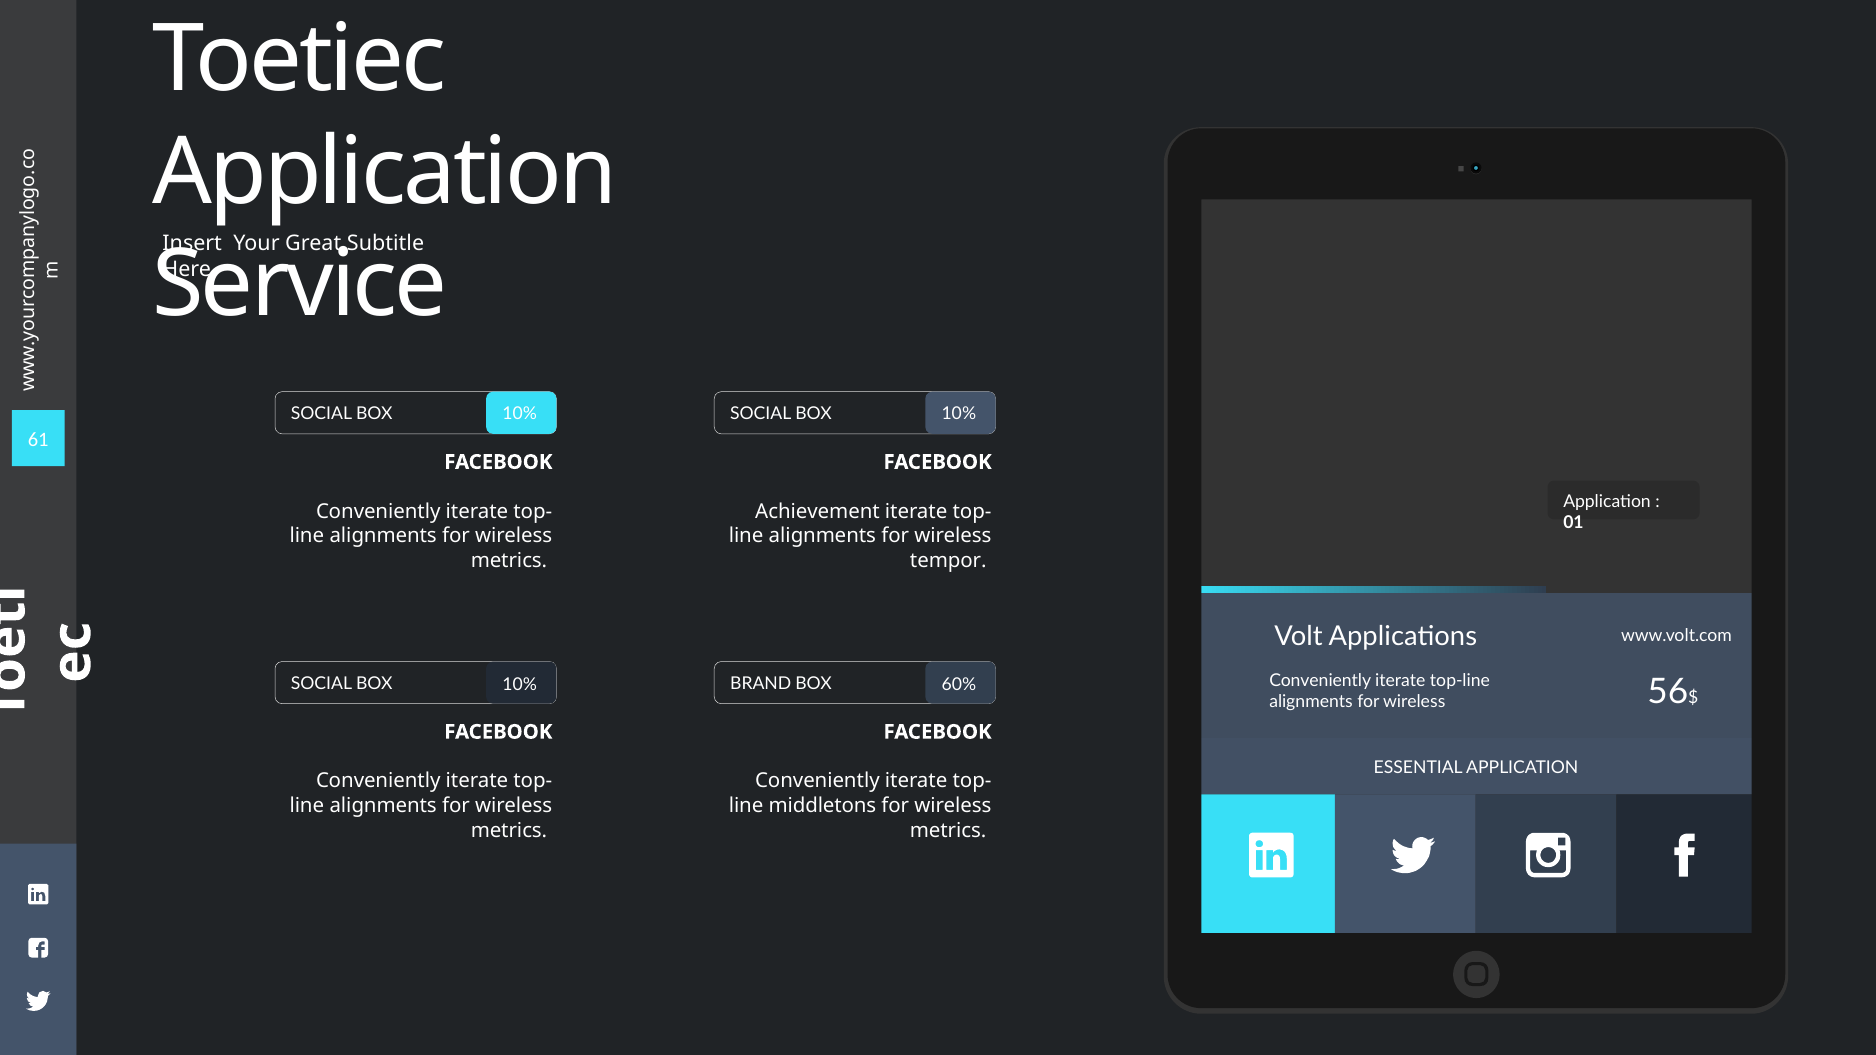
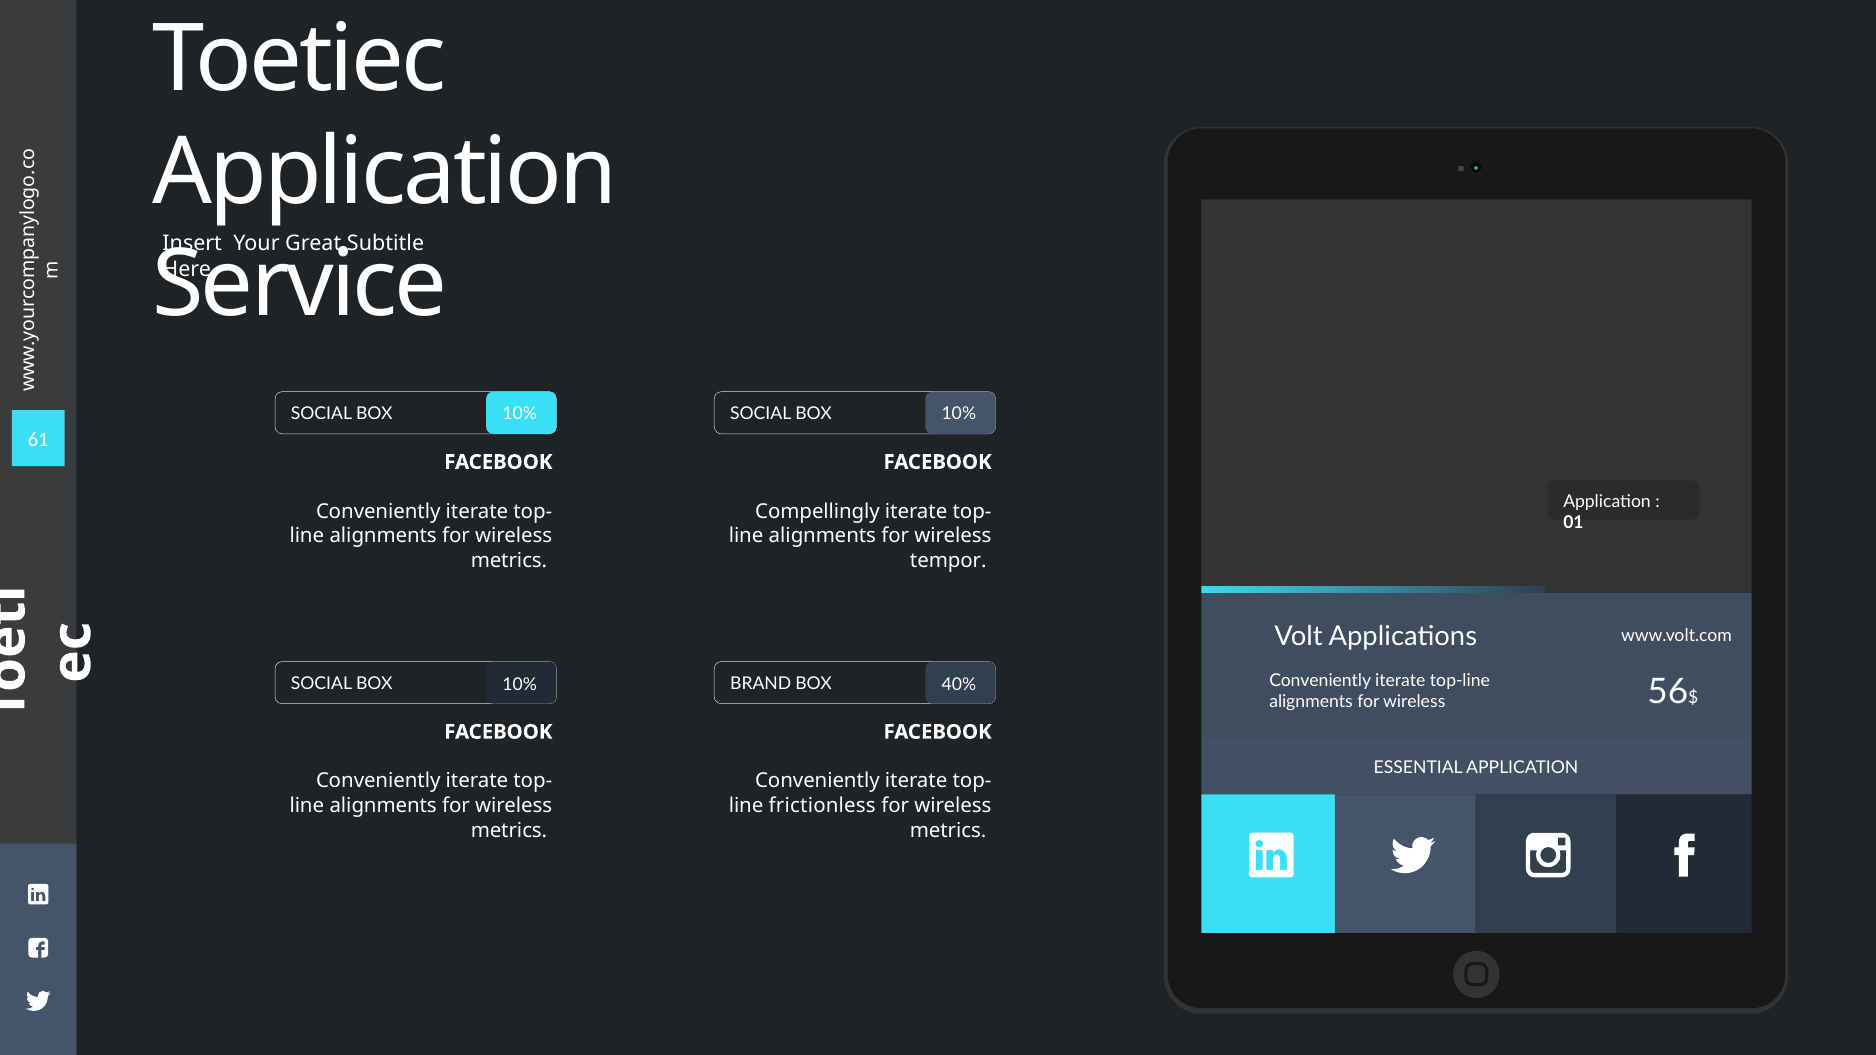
Achievement: Achievement -> Compellingly (818, 511)
60%: 60% -> 40% (959, 685)
middletons: middletons -> frictionless (822, 806)
